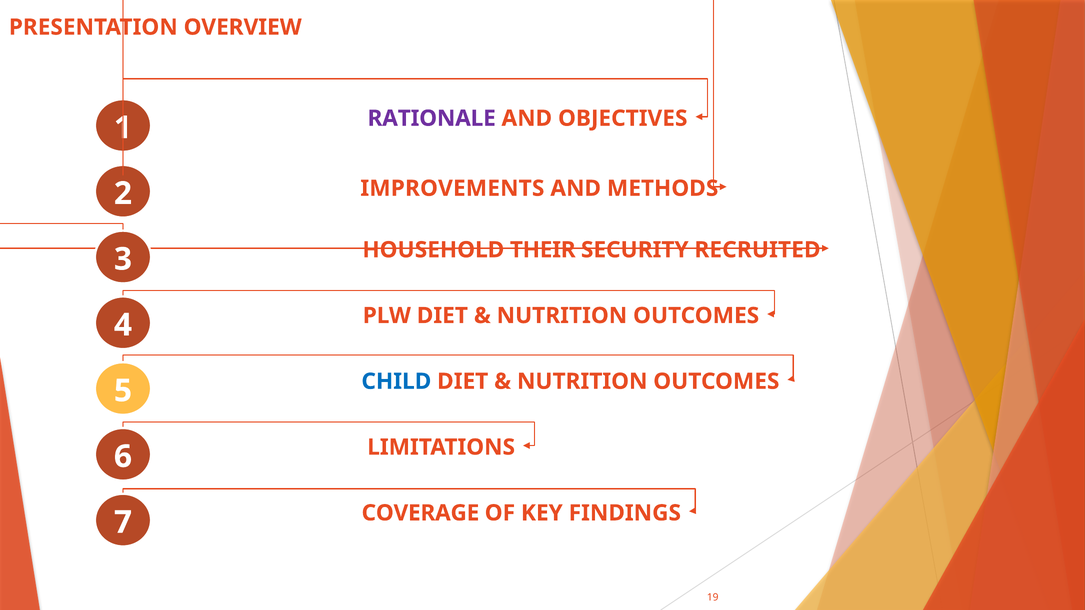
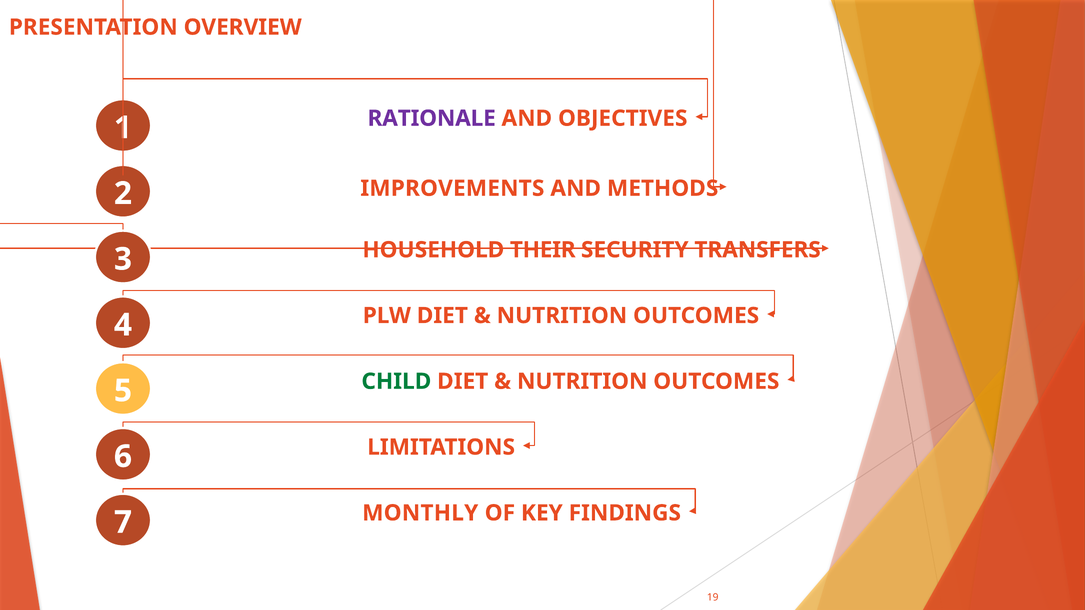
RECRUITED: RECRUITED -> TRANSFERS (758, 250)
CHILD colour: blue -> green (396, 382)
COVERAGE: COVERAGE -> MONTHLY (420, 513)
